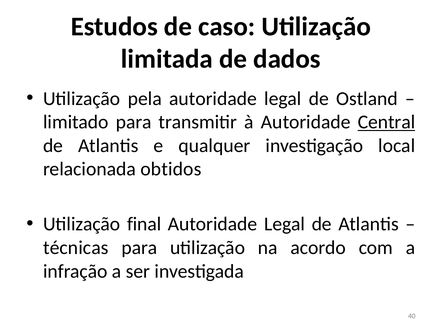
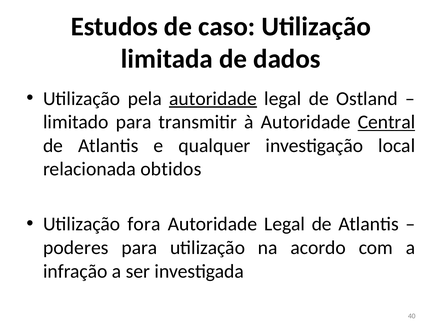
autoridade underline: none -> present (213, 99)
final: final -> fora (144, 224)
técnicas: técnicas -> poderes (76, 248)
